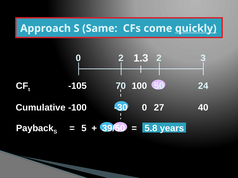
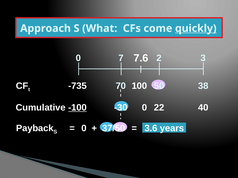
Same: Same -> What (100, 28)
1.3: 1.3 -> 7.6 (141, 58)
0 2: 2 -> 7 (121, 58)
-105: -105 -> -735 (77, 86)
24: 24 -> 38 (203, 86)
-100 underline: none -> present (77, 108)
27: 27 -> 22 (159, 108)
S 5: 5 -> 0 (84, 129)
39/50: 39/50 -> 37/50 (114, 129)
5.8: 5.8 -> 3.6 (151, 129)
